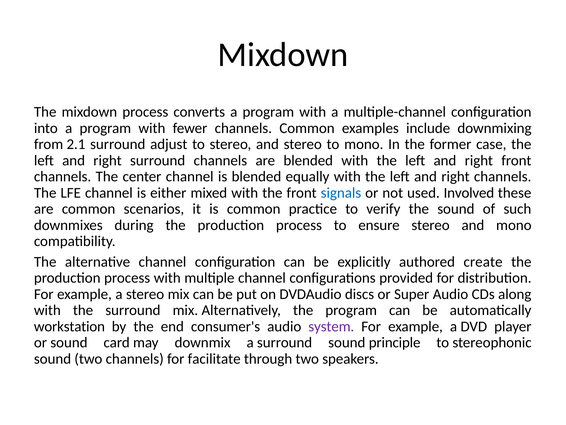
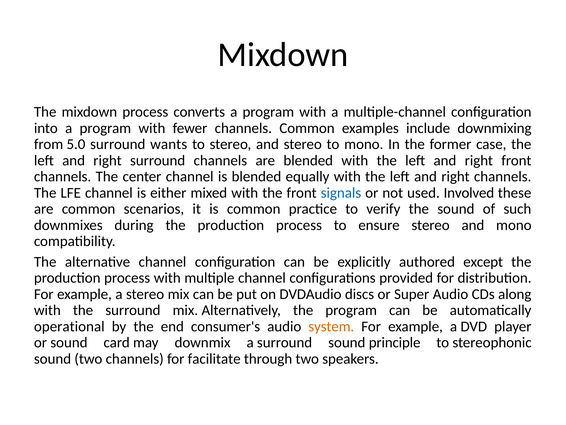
2.1: 2.1 -> 5.0 (76, 144)
adjust: adjust -> wants (169, 144)
create: create -> except (483, 262)
workstation: workstation -> operational (69, 326)
system colour: purple -> orange (331, 326)
